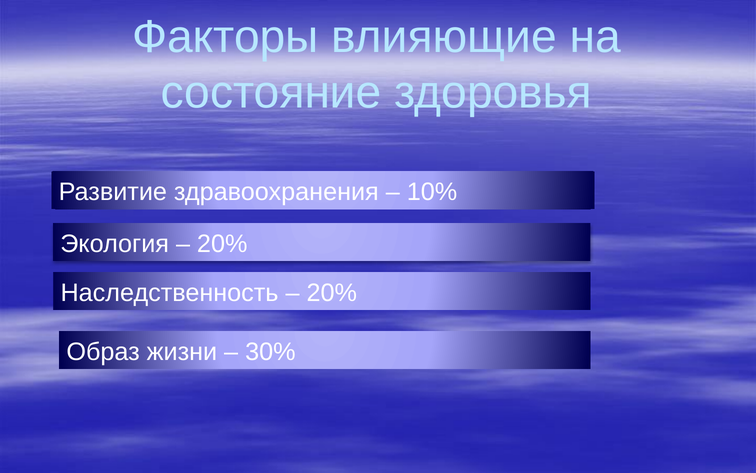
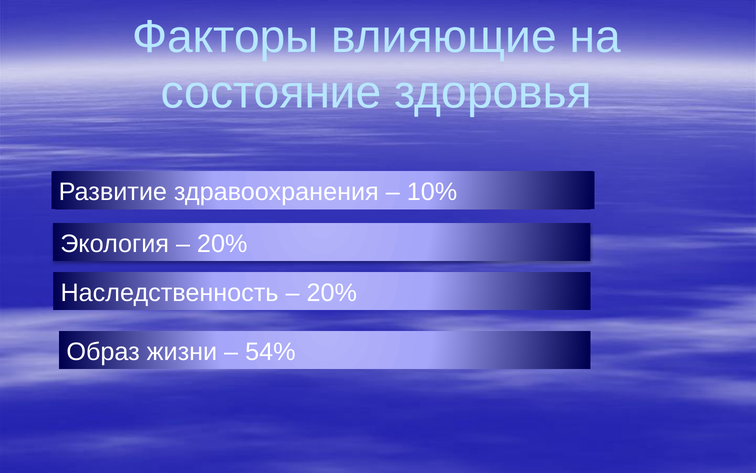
30%: 30% -> 54% (270, 351)
